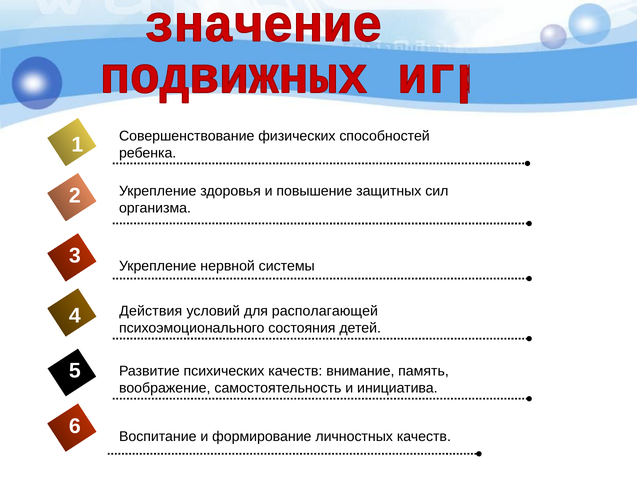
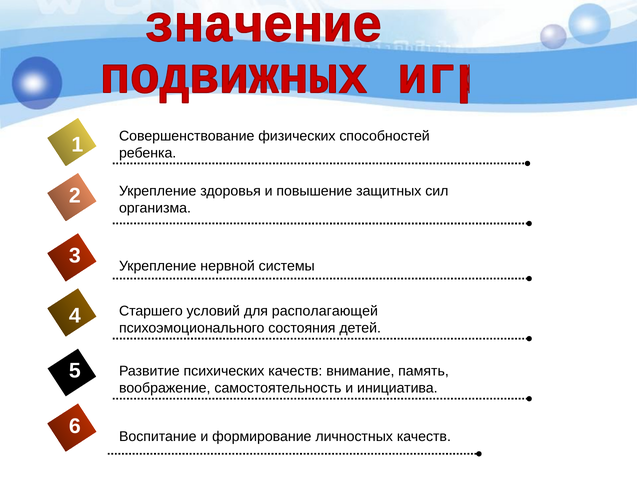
Действия: Действия -> Старшего (151, 312)
